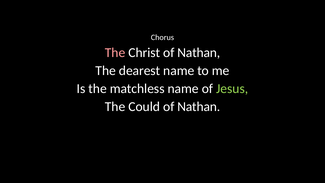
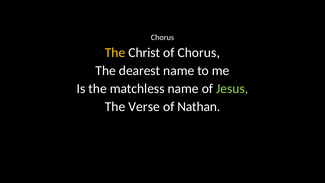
The colour: pink -> yellow (115, 53)
Christ of Nathan: Nathan -> Chorus (199, 53)
Could: Could -> Verse (144, 107)
